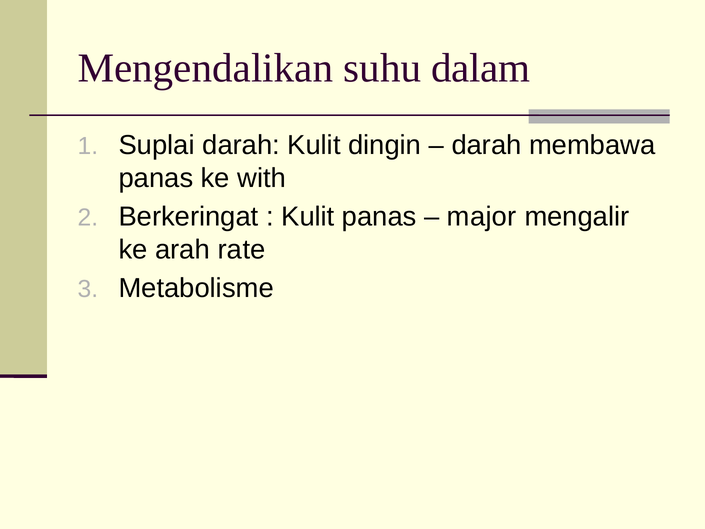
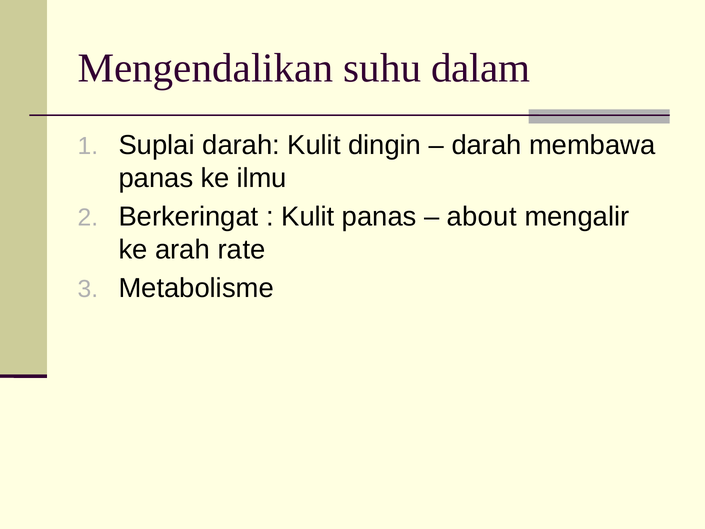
with: with -> ilmu (262, 178)
major: major -> about (482, 217)
